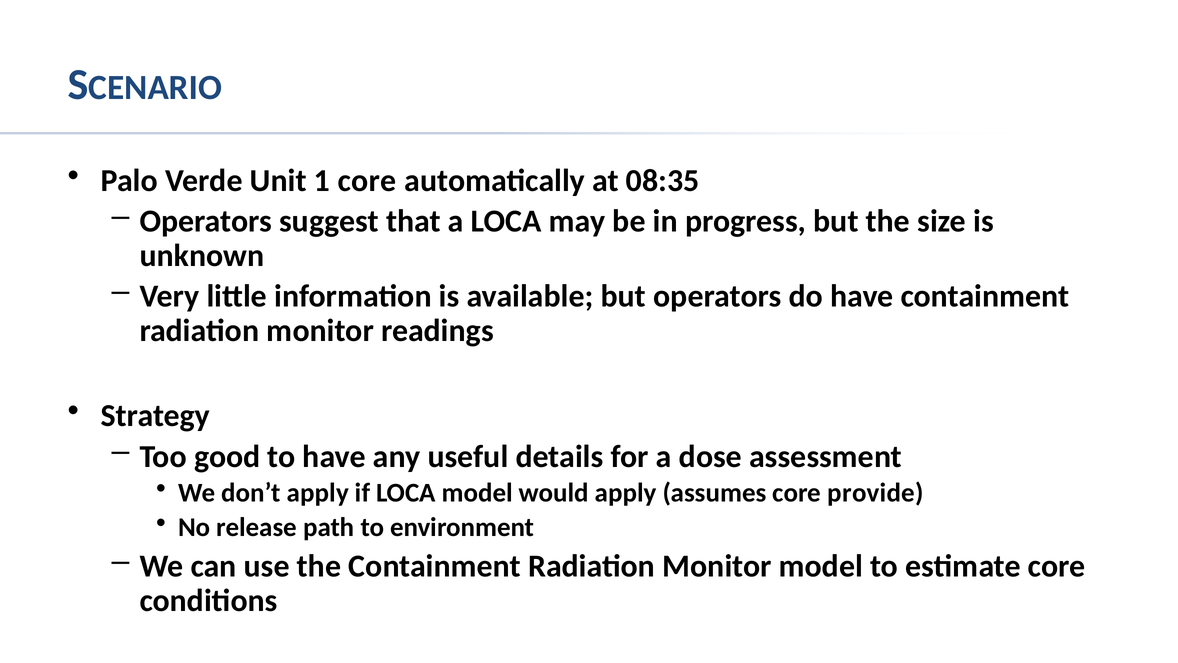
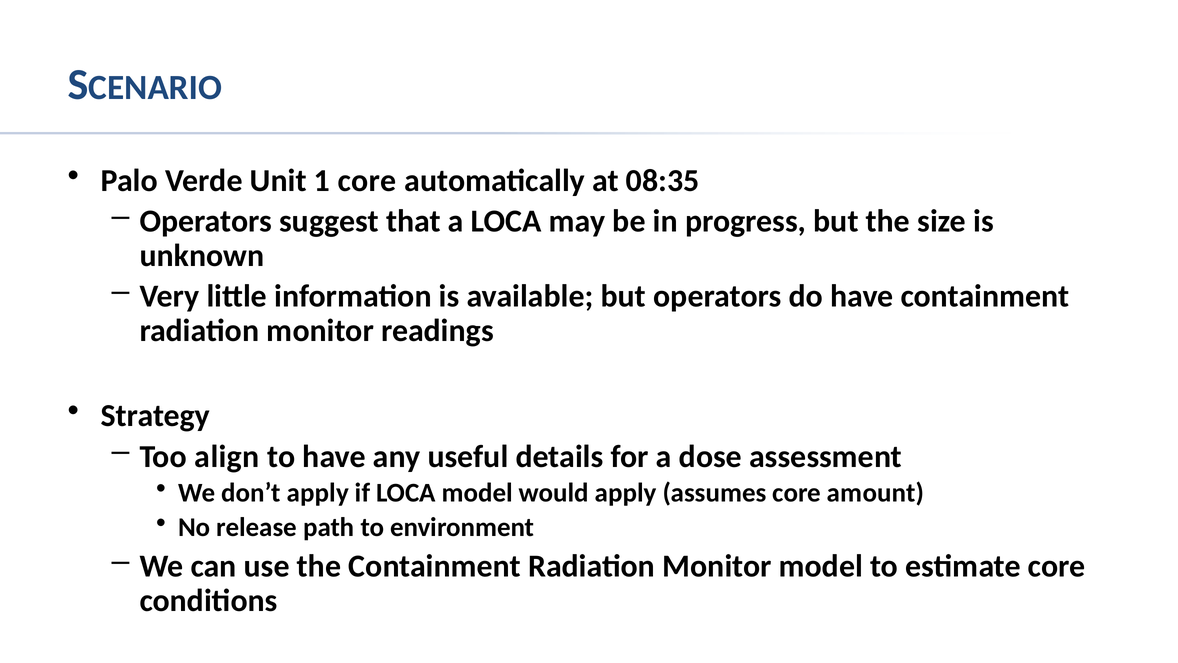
good: good -> align (227, 456)
provide: provide -> amount (876, 493)
